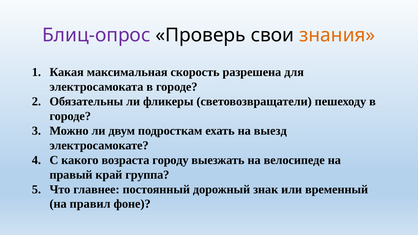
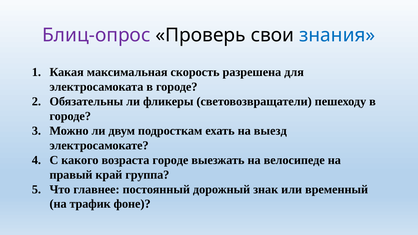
знания colour: orange -> blue (337, 35)
возраста городу: городу -> городе (170, 160)
правил: правил -> трафик (90, 204)
